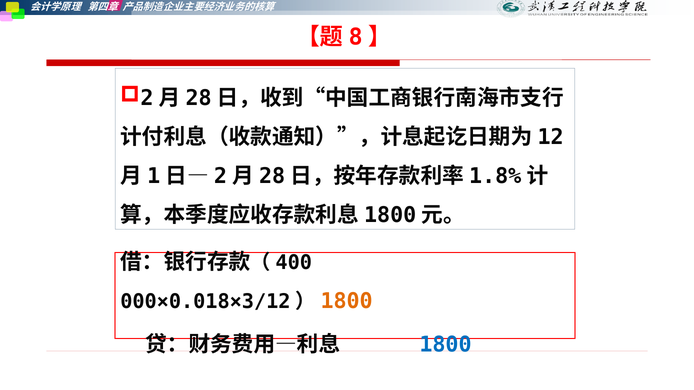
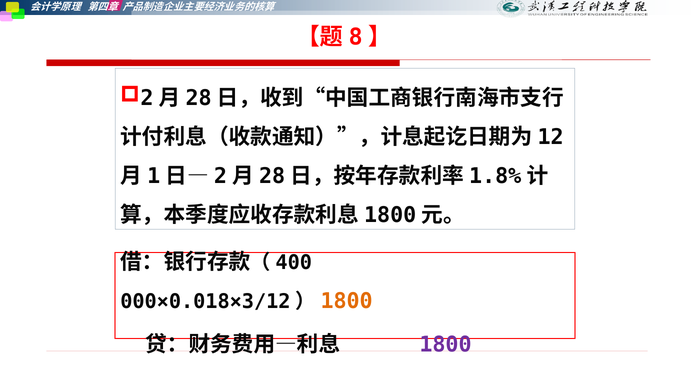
1800 colour: blue -> purple (446, 345)
